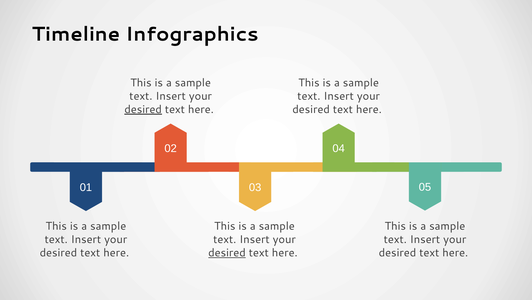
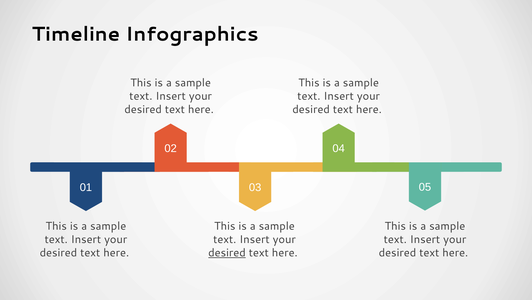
desired underline: present -> none (143, 109)
